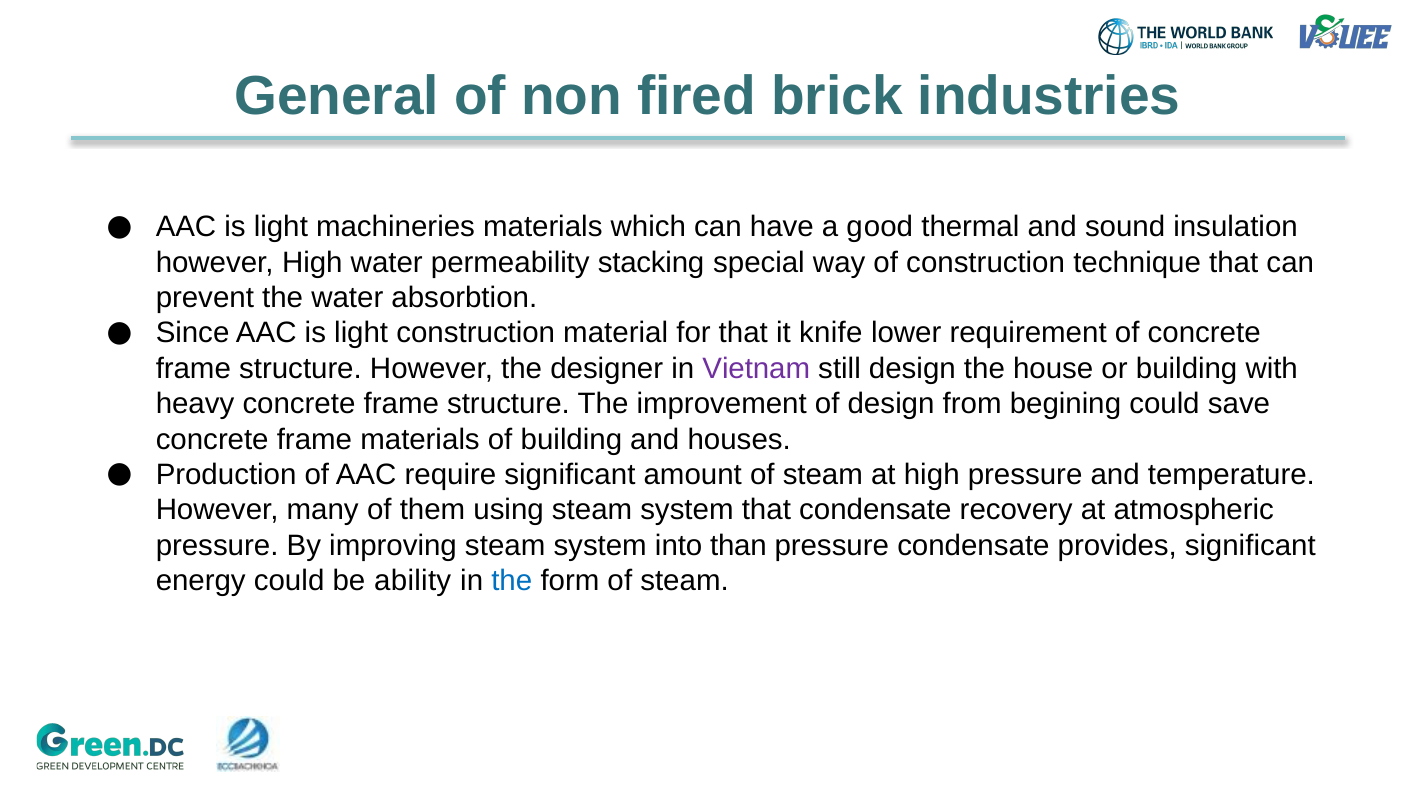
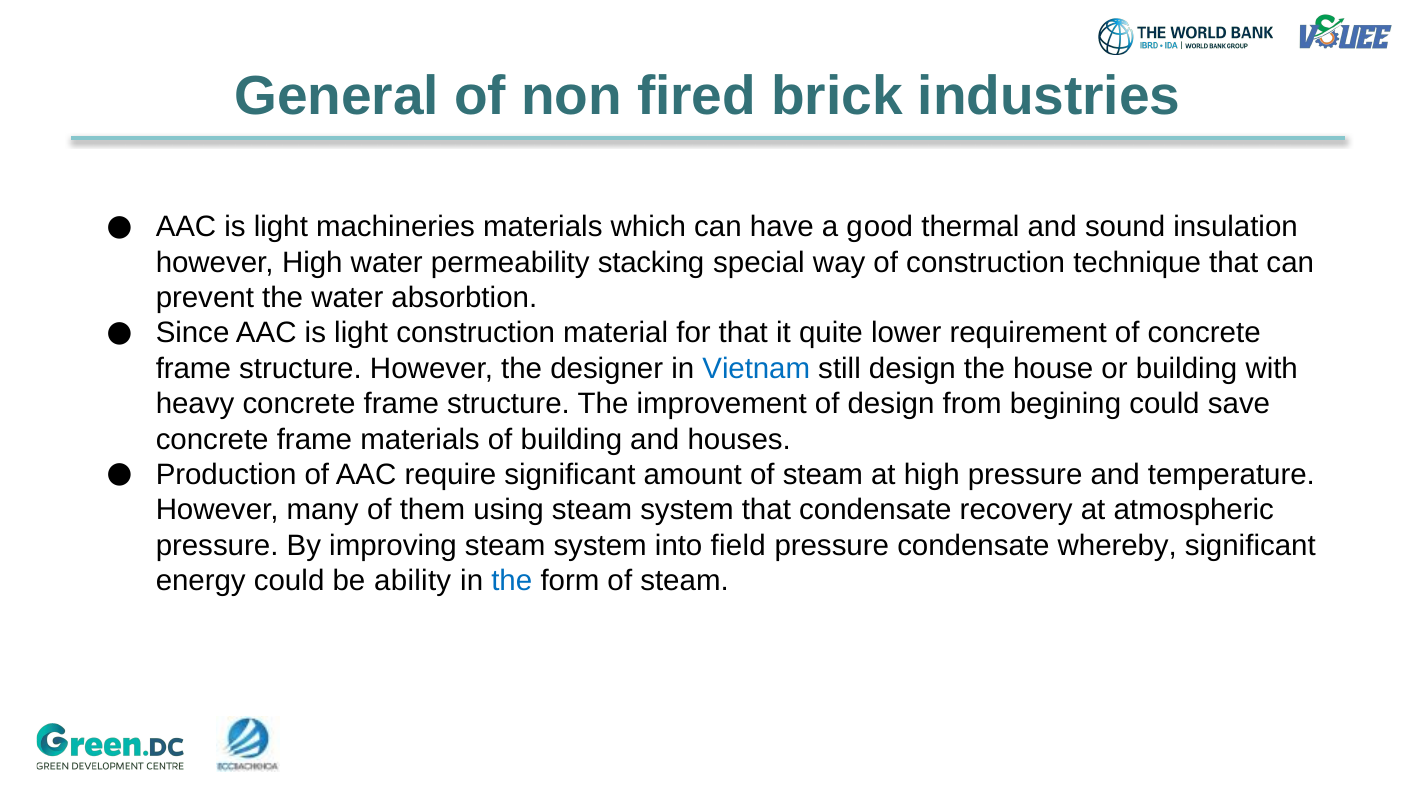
knife: knife -> quite (831, 333)
Vietnam colour: purple -> blue (756, 369)
than: than -> field (738, 546)
provides: provides -> whereby (1117, 546)
